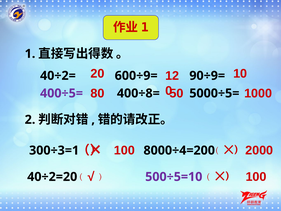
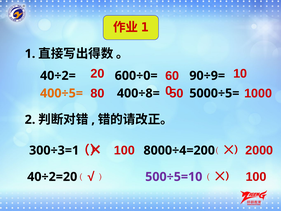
12: 12 -> 60 (172, 76)
600÷9=: 600÷9= -> 600÷0= (136, 76)
400÷5= colour: purple -> orange (61, 93)
